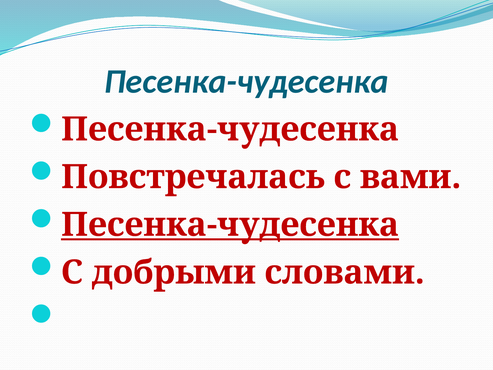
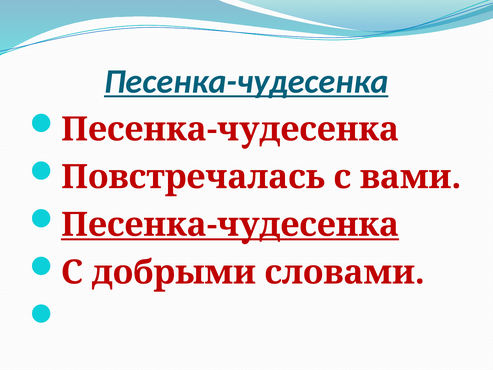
Песенка-чудесенка underline: none -> present (246, 81)
